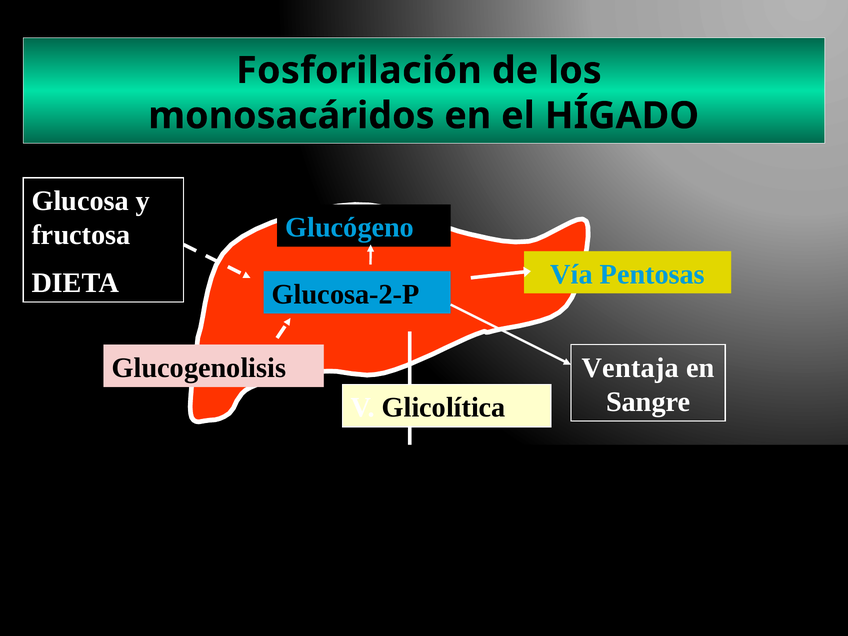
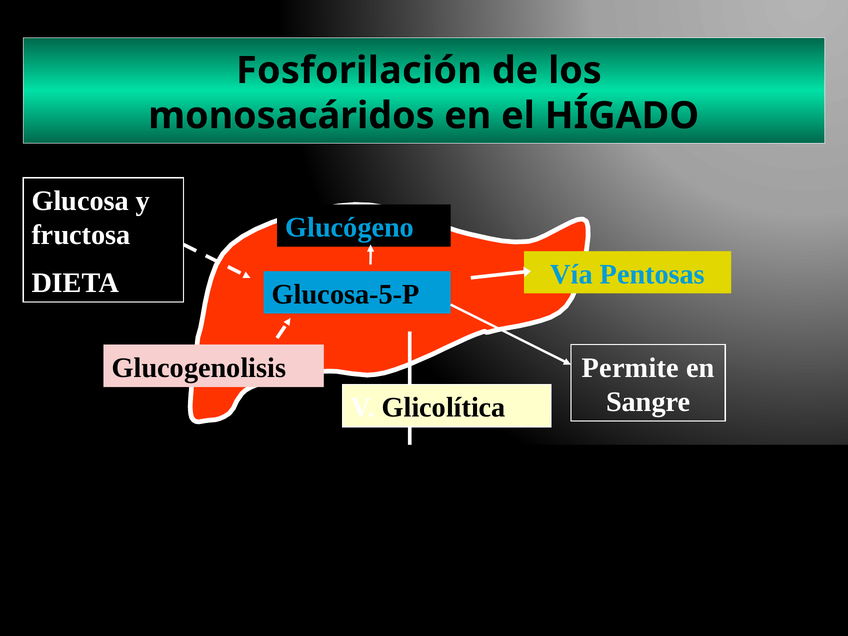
Glucosa-2-P: Glucosa-2-P -> Glucosa-5-P (346, 294)
Ventaja: Ventaja -> Permite (630, 368)
